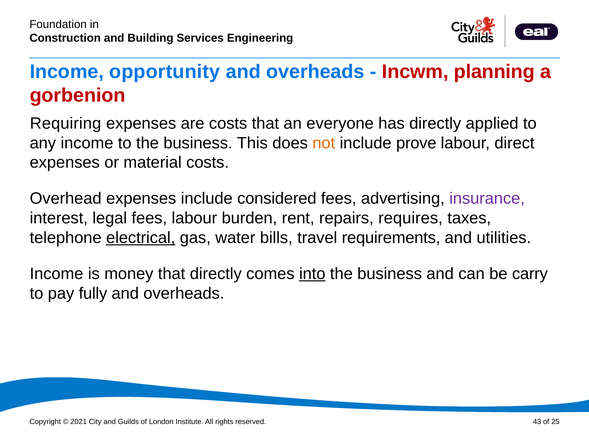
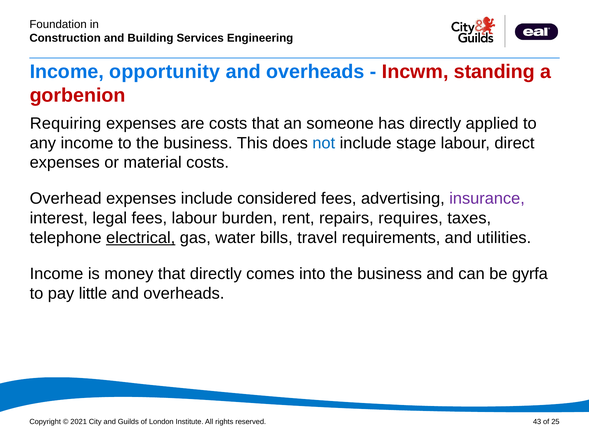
planning: planning -> standing (494, 72)
everyone: everyone -> someone (340, 124)
not colour: orange -> blue (324, 143)
prove: prove -> stage (416, 143)
into underline: present -> none (312, 274)
carry: carry -> gyrfa (530, 274)
fully: fully -> little (93, 294)
